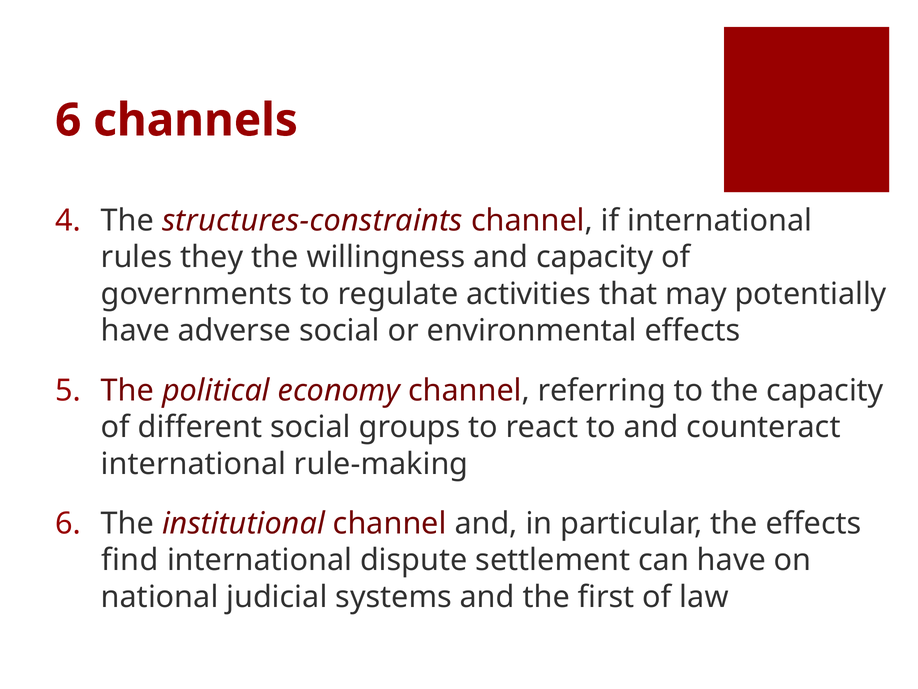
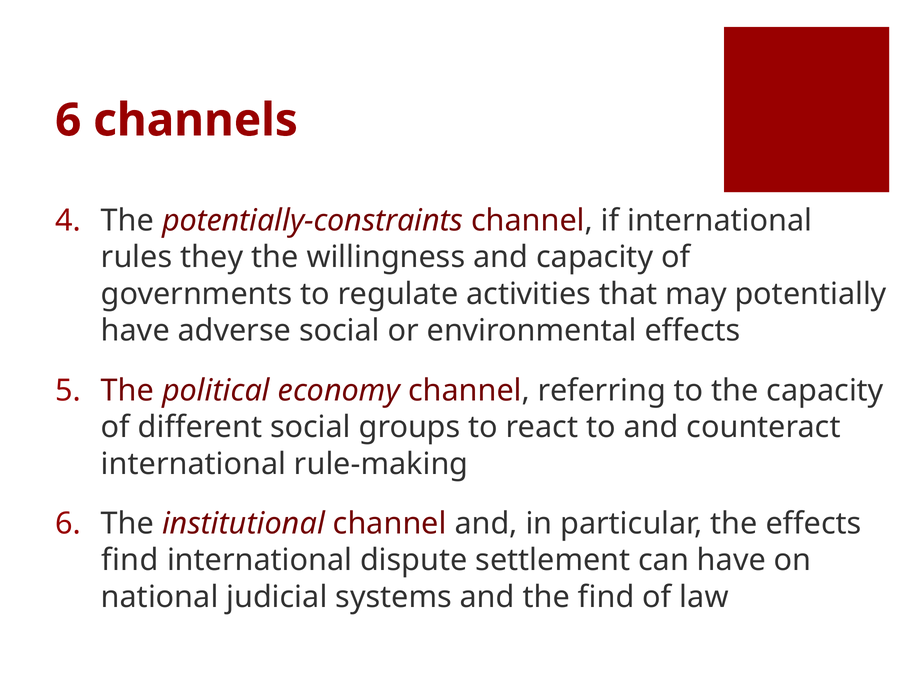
structures-constraints: structures-constraints -> potentially-constraints (313, 220)
the first: first -> find (606, 597)
